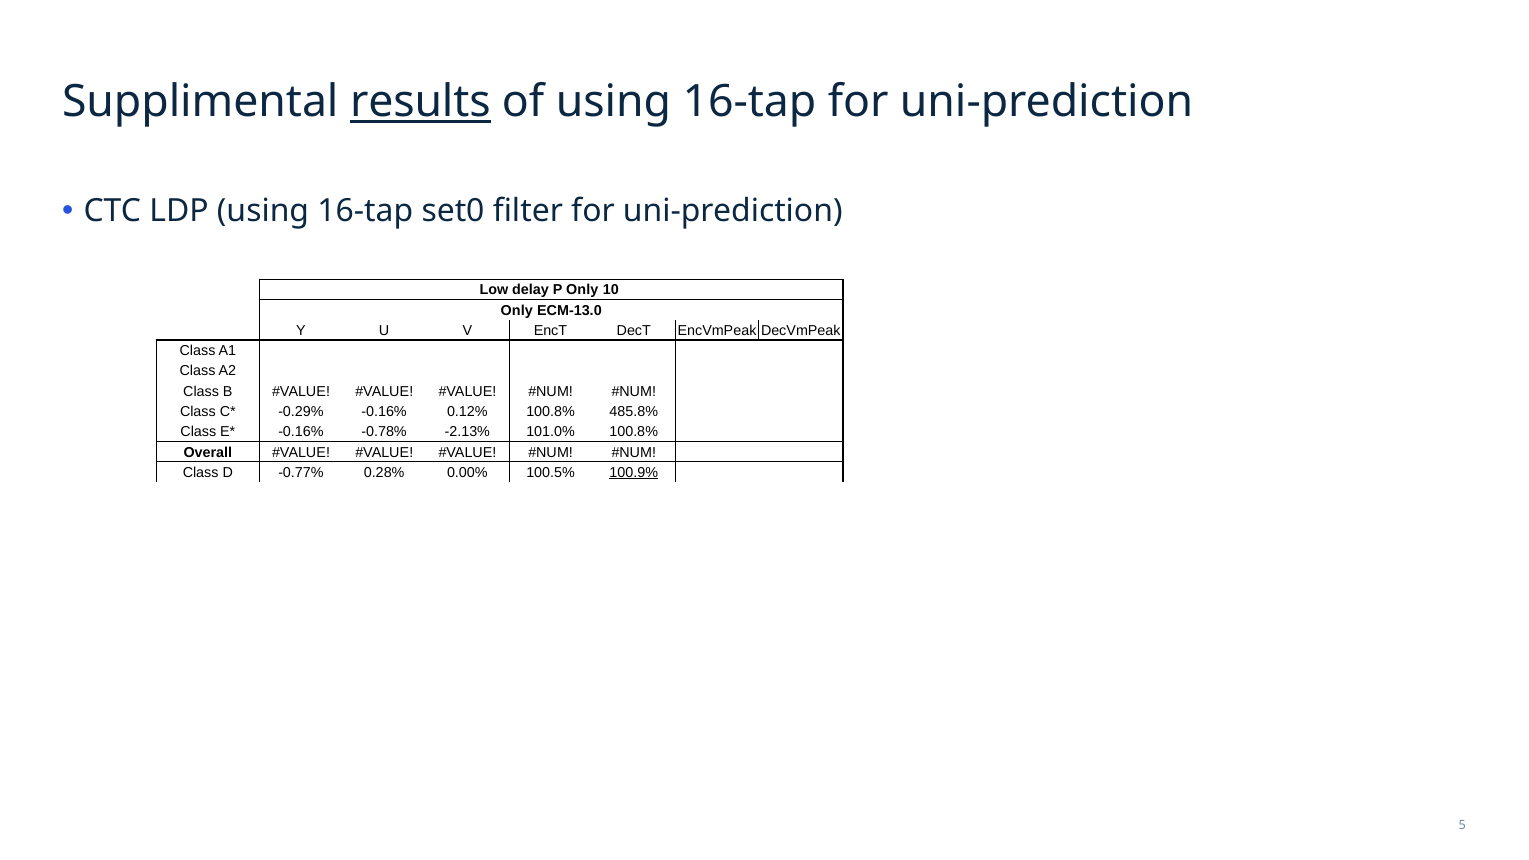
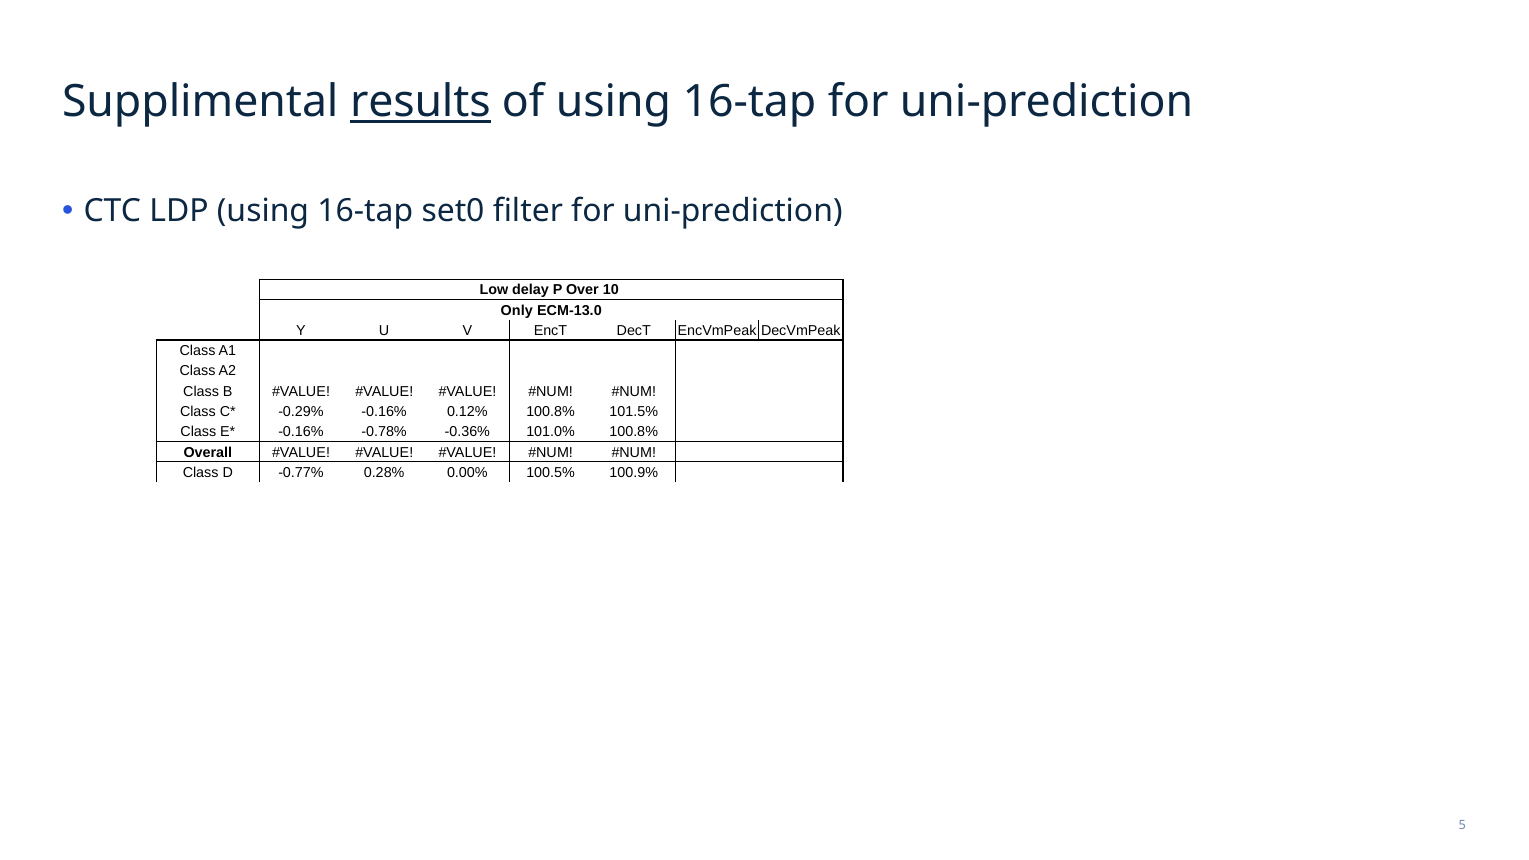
P Only: Only -> Over (582, 290)
485.8%: 485.8% -> 101.5% (634, 412)
-2.13%: -2.13% -> -0.36% (467, 432)
100.9% underline: present -> none (634, 473)
